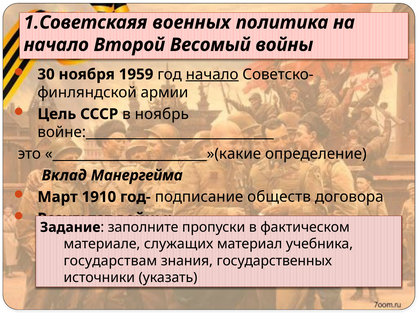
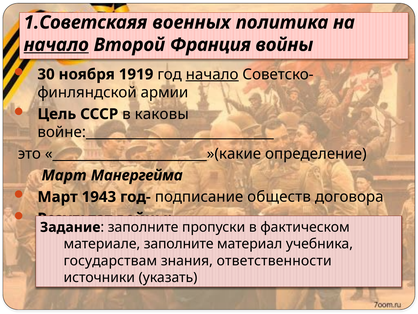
начало underline: none -> present (56, 45)
Весомый: Весомый -> Франция (210, 45)
1959: 1959 -> 1919 (136, 74)
ноябрь: ноябрь -> каковы (162, 114)
Вклад: Вклад -> Март (64, 175)
1910: 1910 -> 1943 (99, 197)
материале служащих: служащих -> заполните (179, 244)
государственных: государственных -> ответственности (274, 260)
